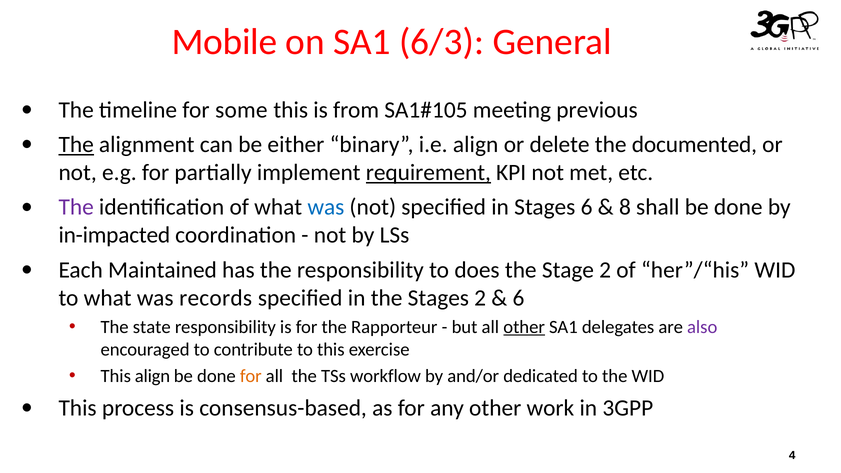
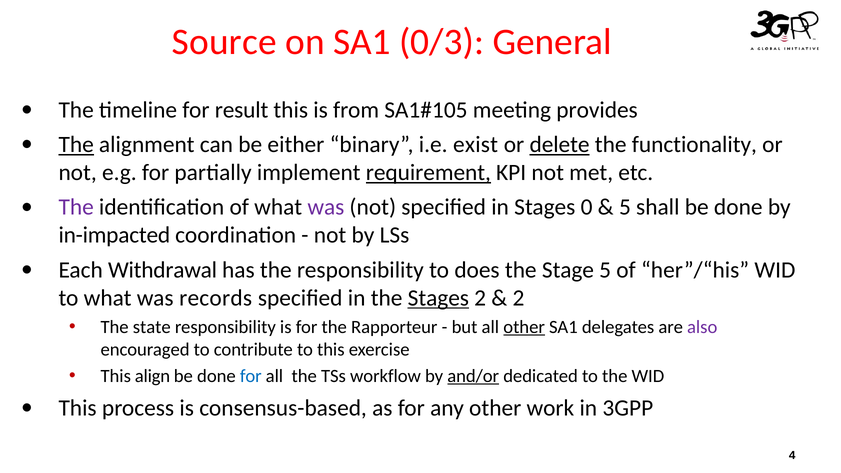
Mobile: Mobile -> Source (224, 42)
6/3: 6/3 -> 0/3 (442, 42)
some: some -> result (242, 110)
previous: previous -> provides (597, 110)
i.e align: align -> exist (476, 145)
delete underline: none -> present (560, 145)
documented: documented -> functionality (694, 145)
was colour: blue -> purple (326, 207)
Stages 6: 6 -> 0 (587, 207)
8: 8 -> 5 (625, 207)
Maintained: Maintained -> Withdrawal (163, 270)
Stage 2: 2 -> 5 (605, 270)
Stages underline: none -> present (438, 298)
6: 6 -> 2 (518, 298)
for colour: orange -> blue (251, 376)
and/or underline: none -> present (473, 376)
